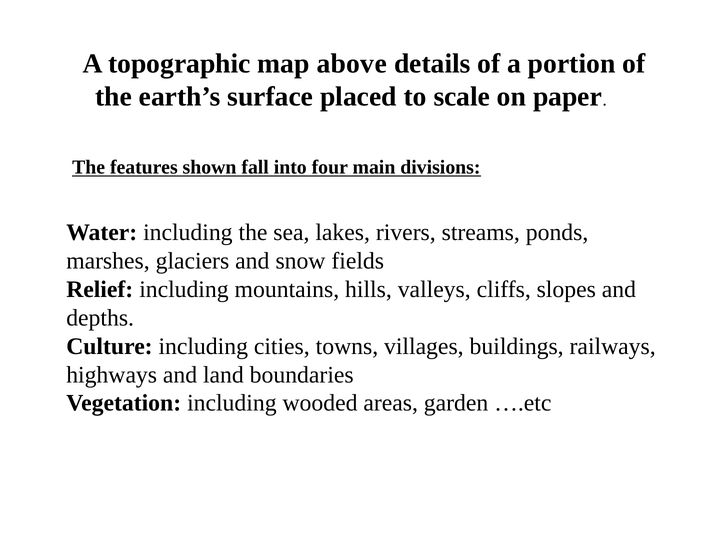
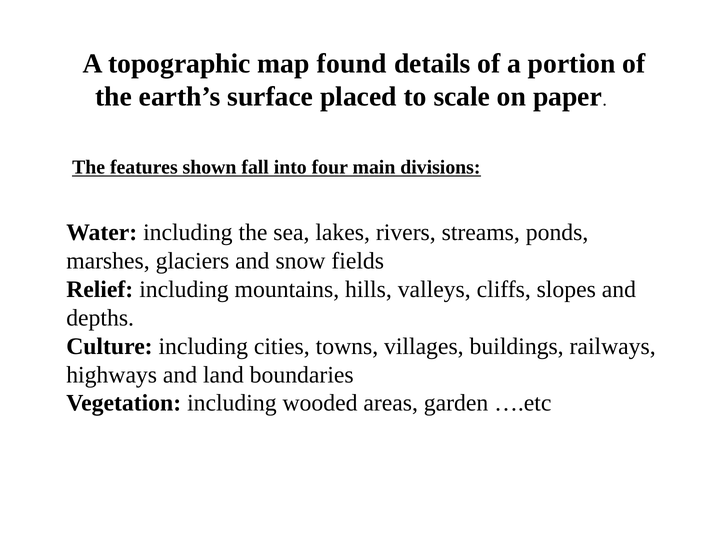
above: above -> found (352, 64)
